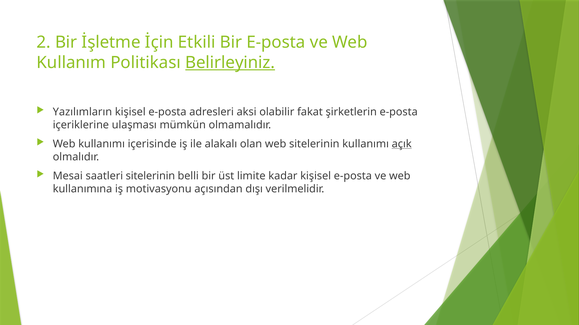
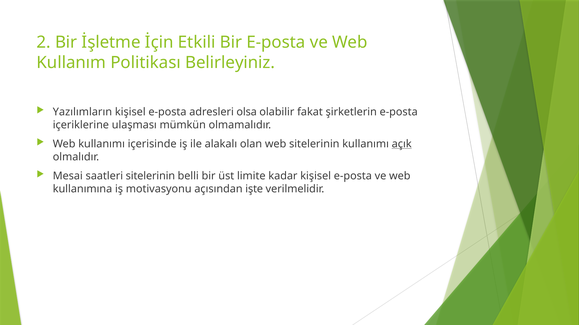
Belirleyiniz underline: present -> none (230, 63)
aksi: aksi -> olsa (247, 112)
dışı: dışı -> işte (254, 189)
